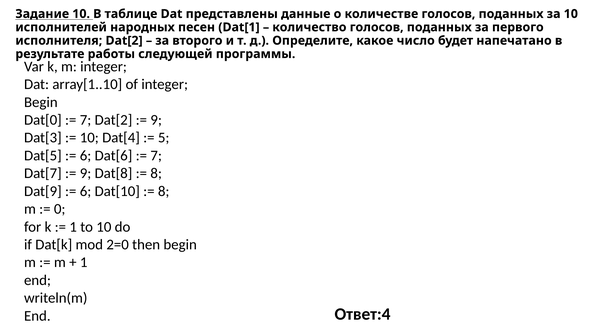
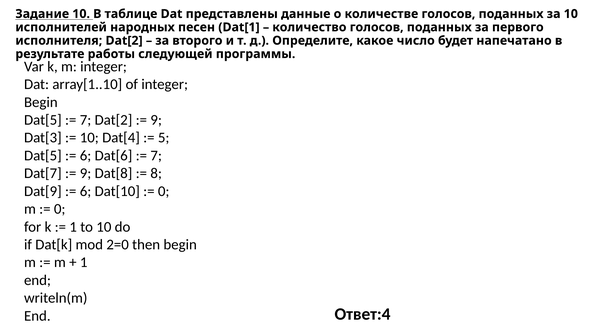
Dat[0: Dat[0 -> Dat[5 (43, 120)
8: 8 -> 0 (164, 191)
